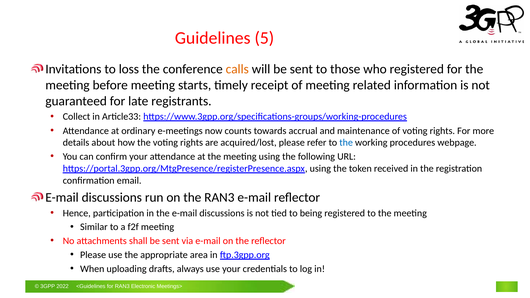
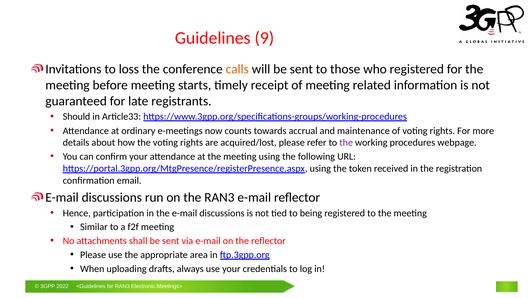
Guidelines 5: 5 -> 9 (264, 38)
Collect: Collect -> Should (76, 117)
the colour: blue -> purple (346, 143)
